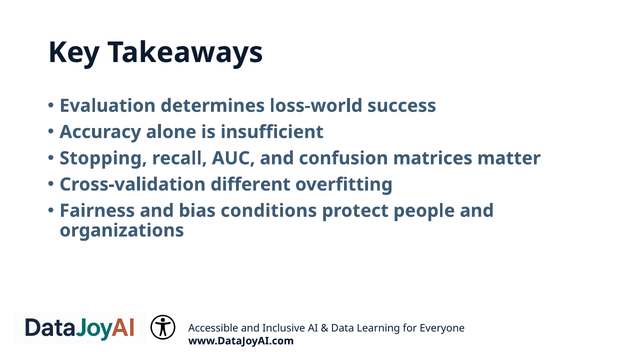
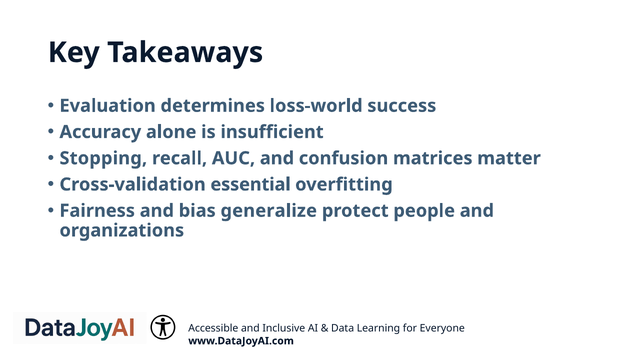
different: different -> essential (251, 185)
conditions: conditions -> generalize (269, 211)
